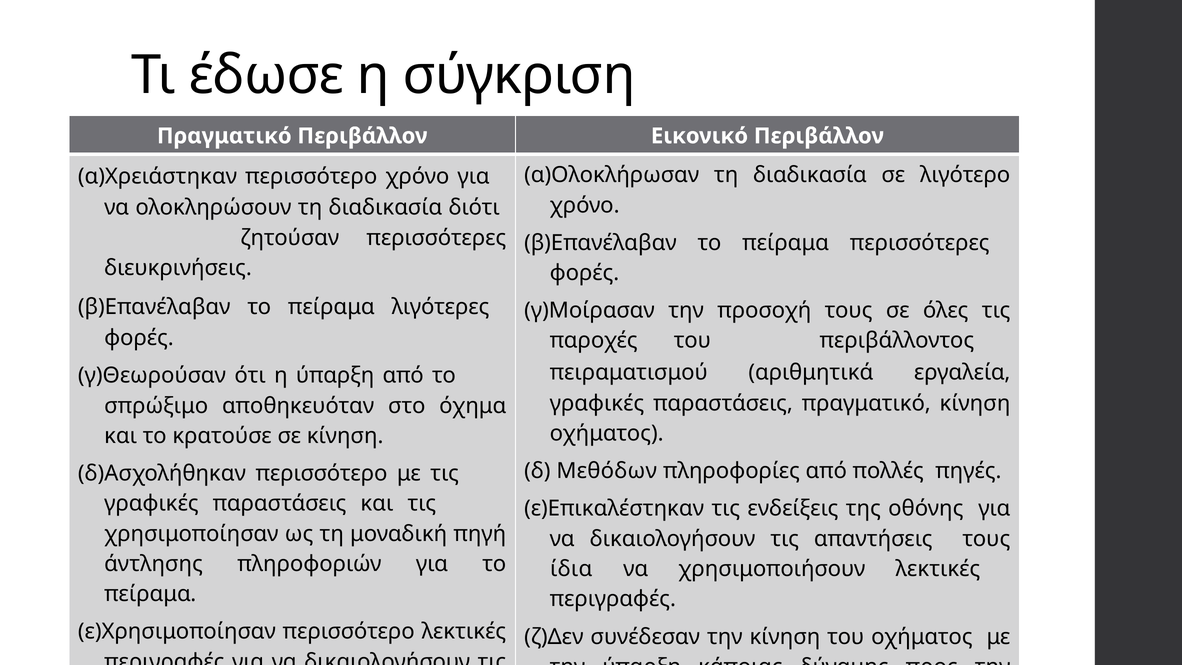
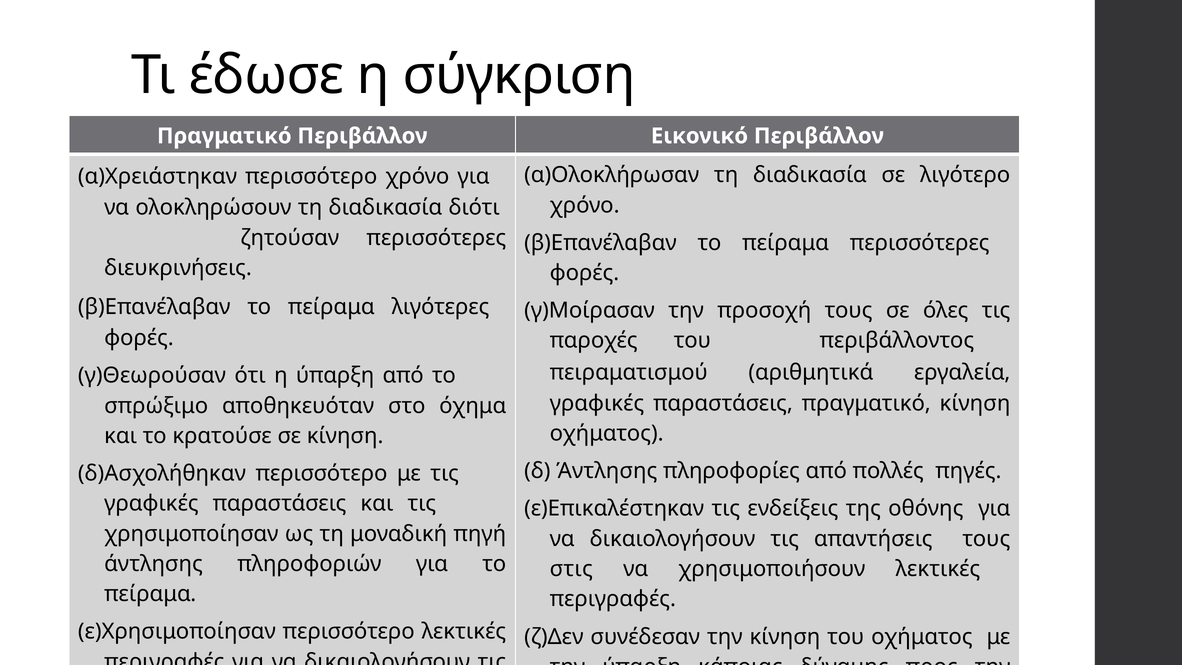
δ Μεθόδων: Μεθόδων -> Άντλησης (607, 471)
ίδια: ίδια -> στις (571, 569)
